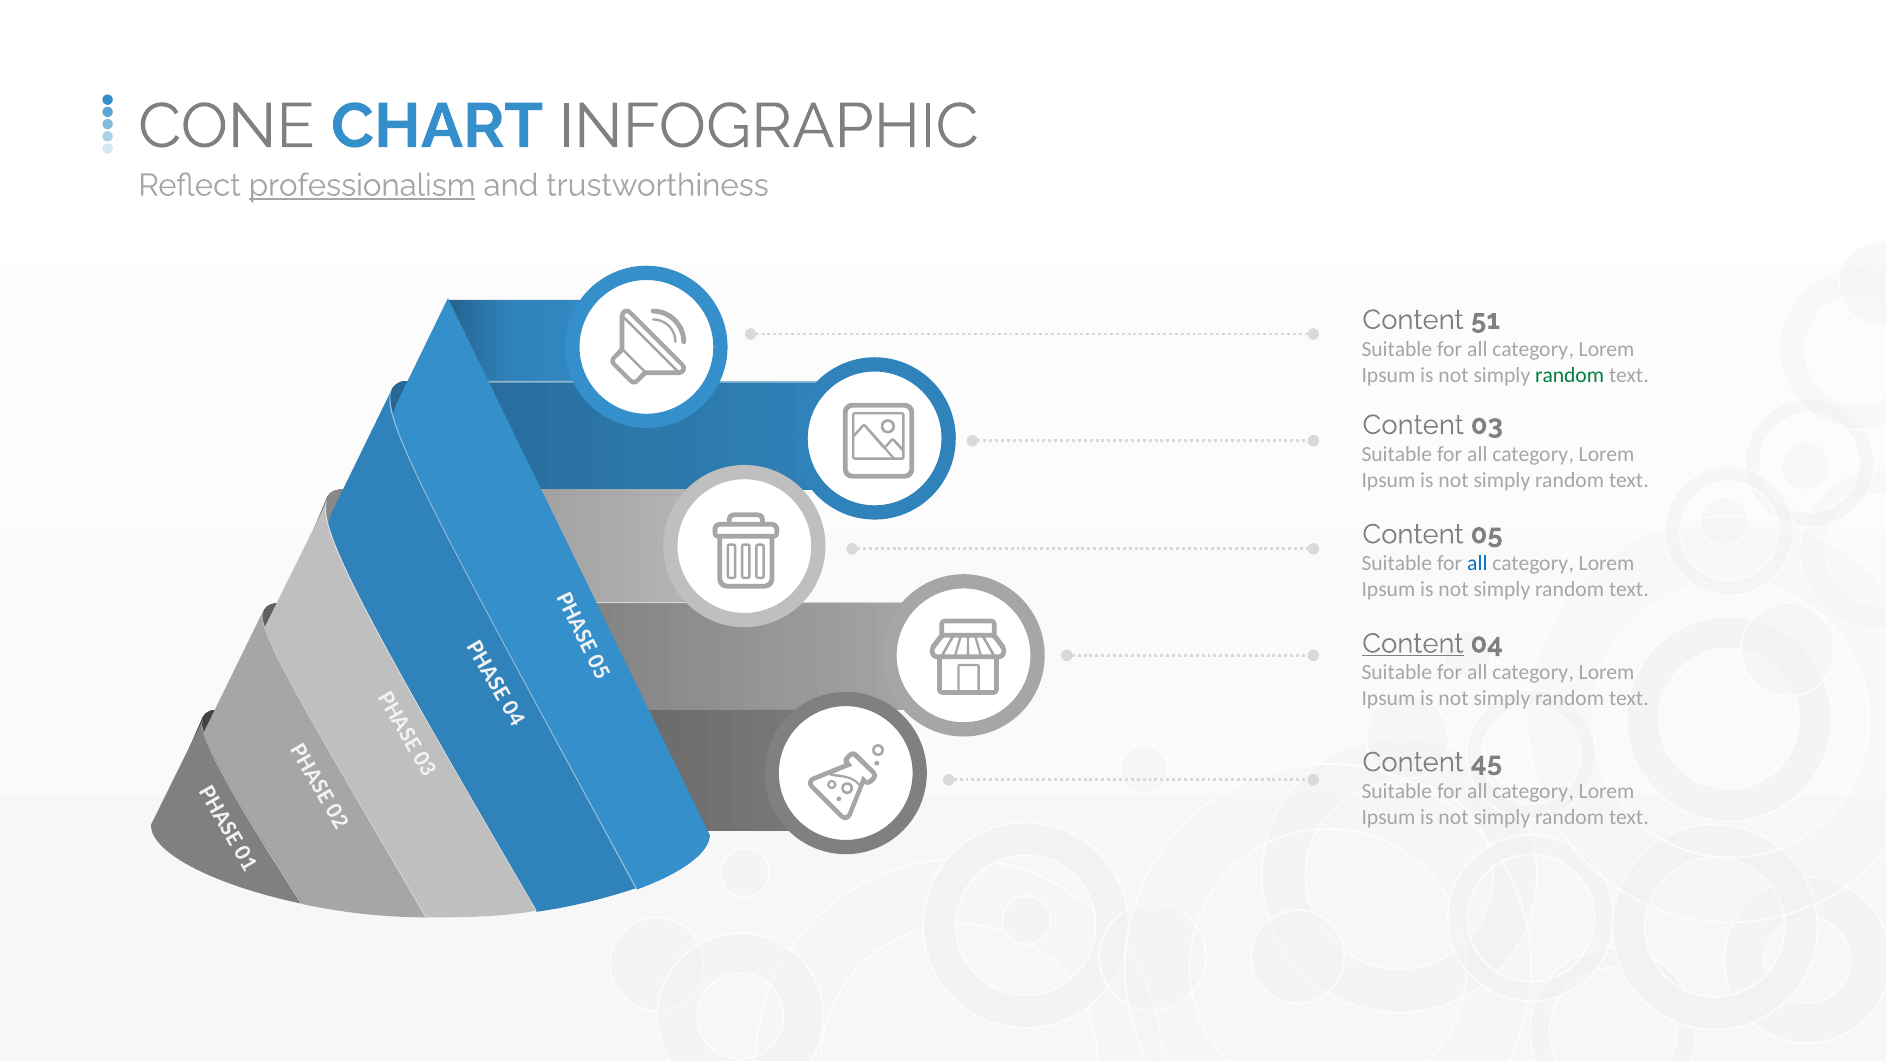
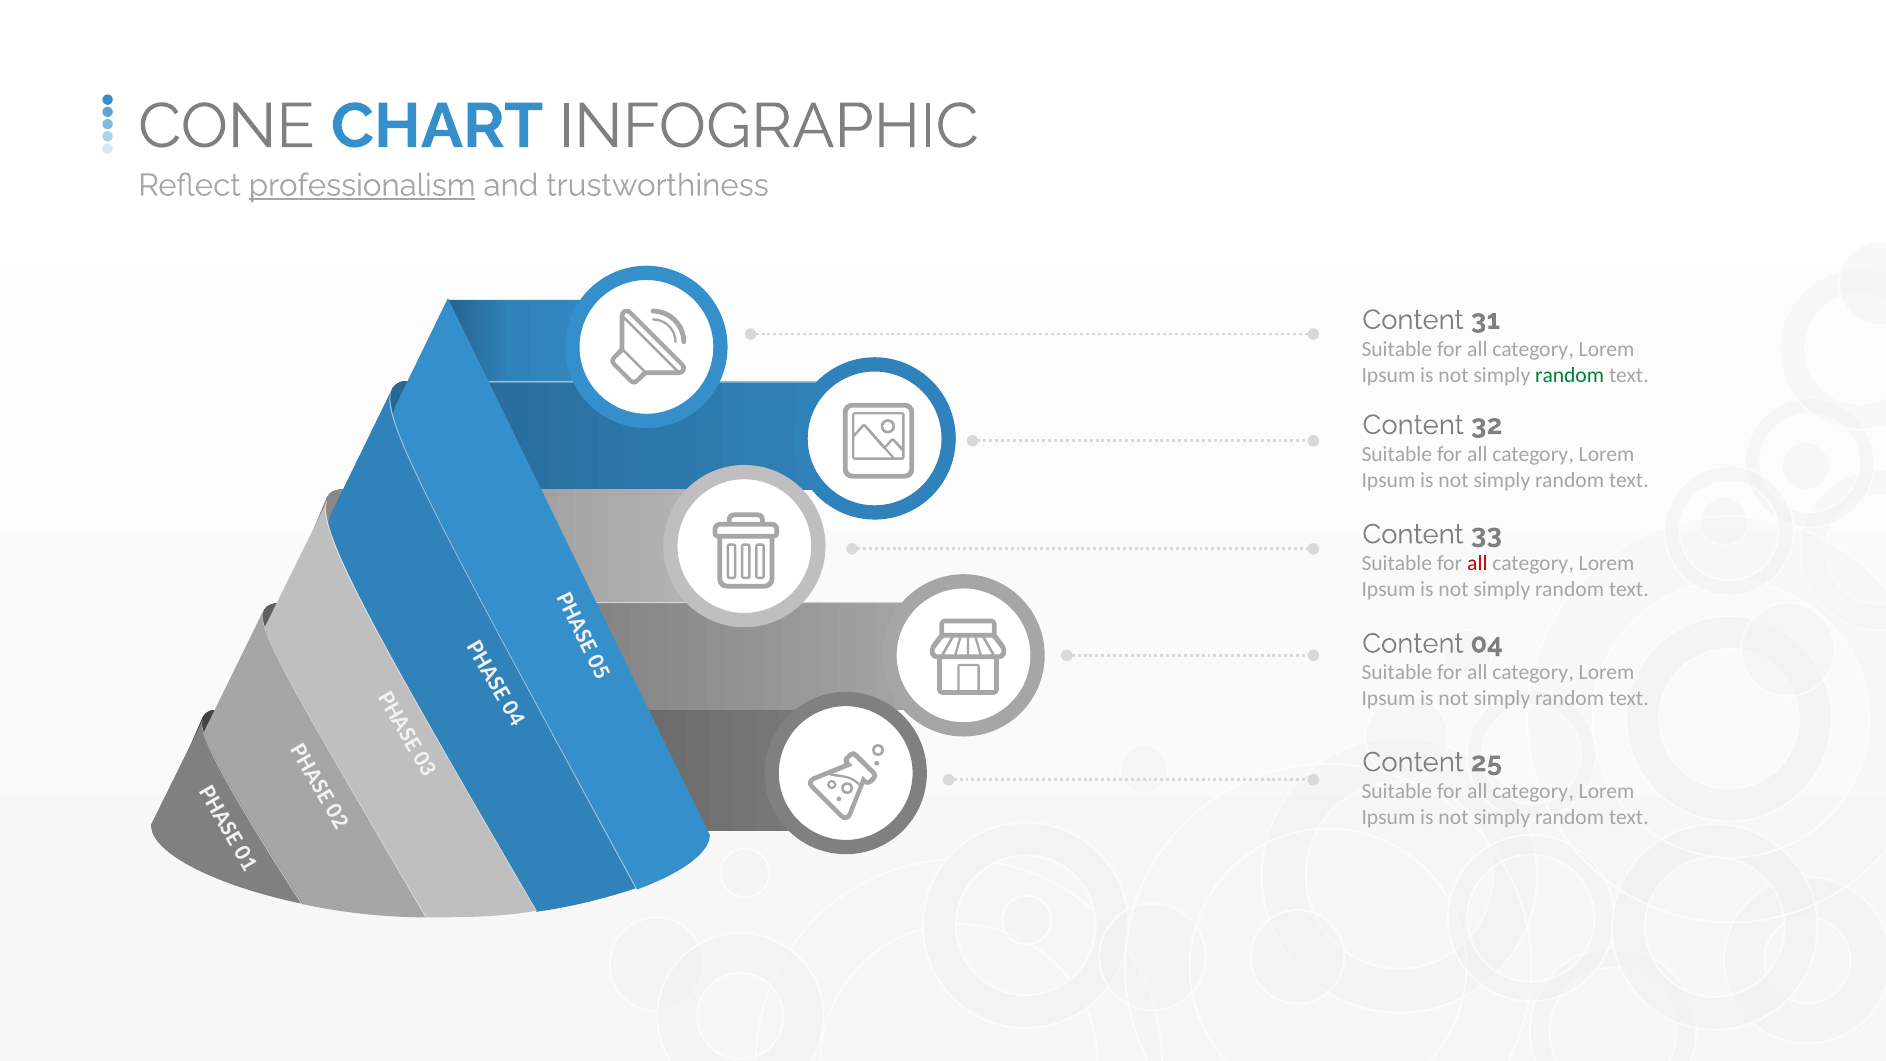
51: 51 -> 31 (1486, 320)
03: 03 -> 32 (1487, 425)
05: 05 -> 33 (1486, 534)
all colour: blue -> red (1477, 563)
Content underline: present -> none (1413, 643)
45: 45 -> 25 (1486, 762)
